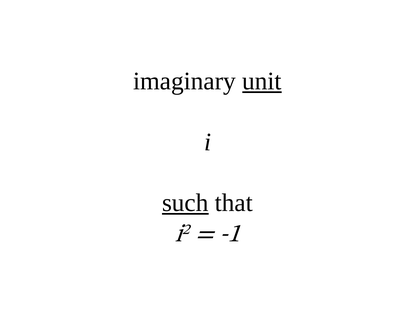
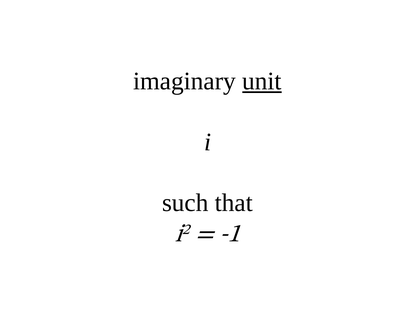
such underline: present -> none (185, 203)
